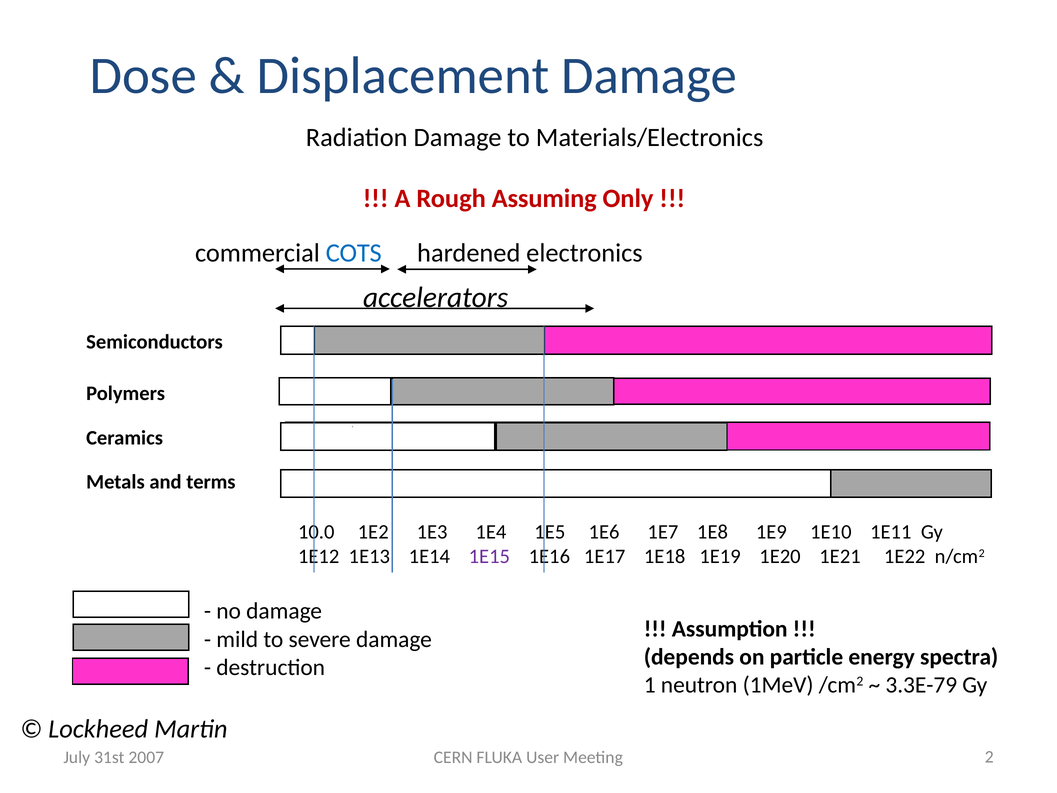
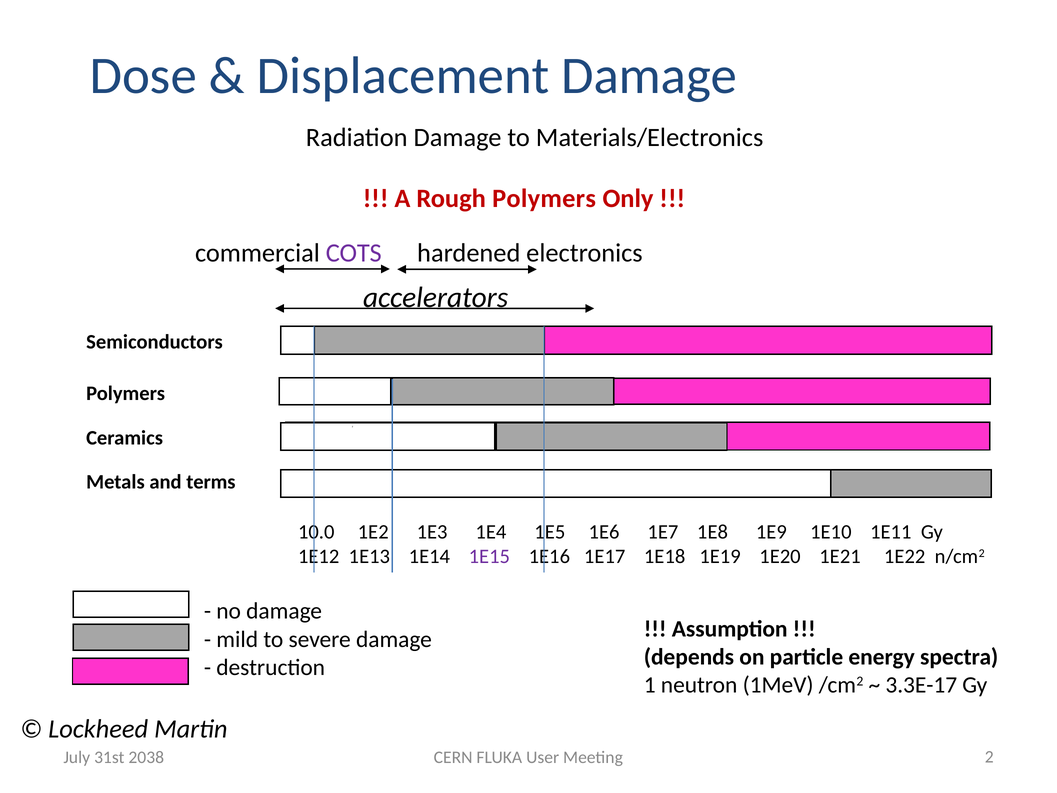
Rough Assuming: Assuming -> Polymers (544, 198)
COTS colour: blue -> purple (354, 253)
3.3E-79: 3.3E-79 -> 3.3E-17 (921, 685)
2007: 2007 -> 2038 (146, 757)
